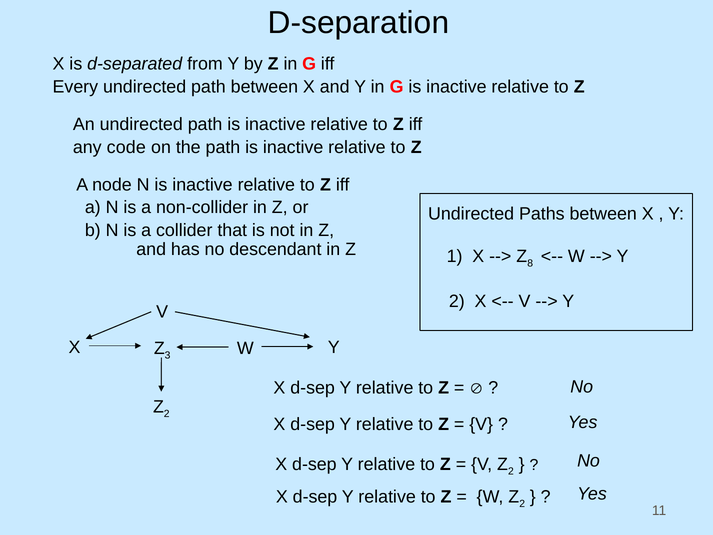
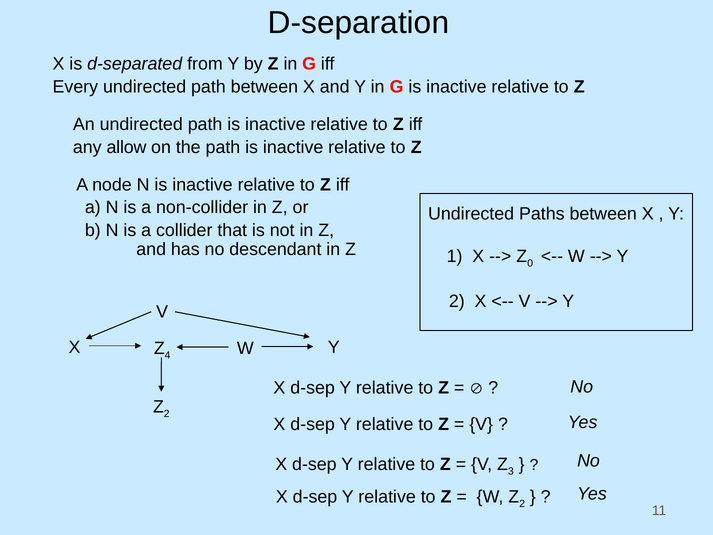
code: code -> allow (126, 147)
8: 8 -> 0 (530, 263)
3: 3 -> 4 (168, 355)
V Z 2: 2 -> 3 (511, 471)
